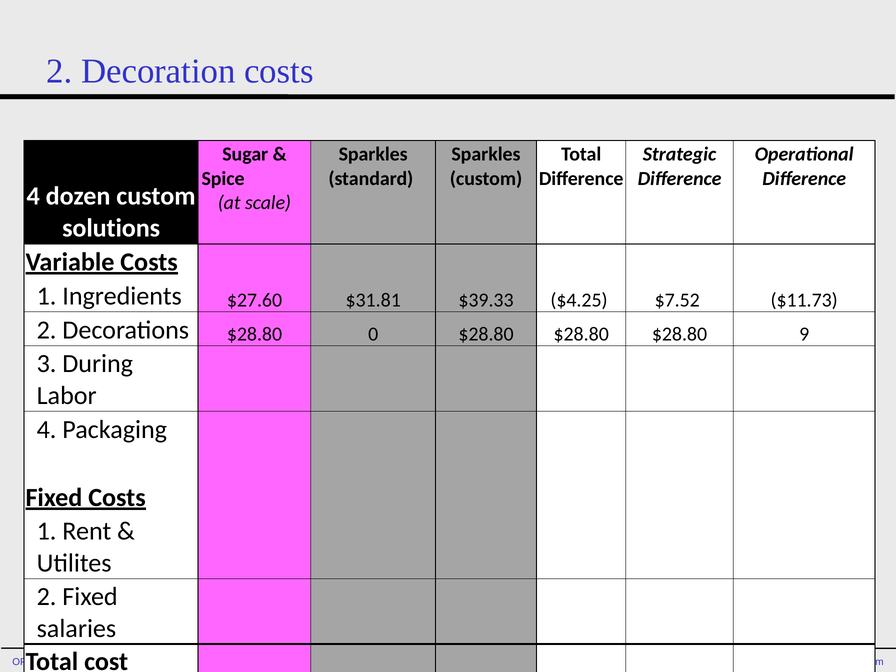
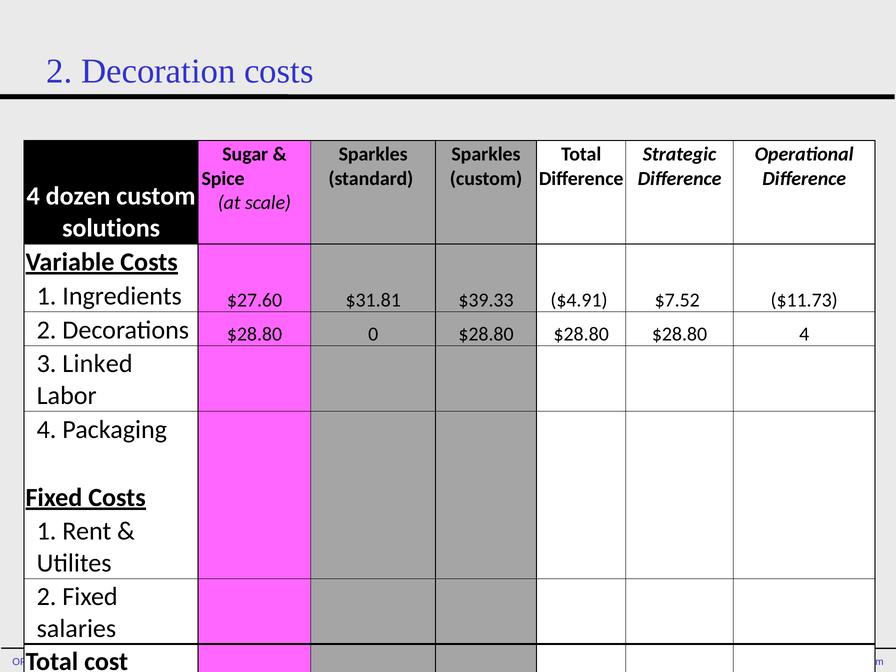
$4.25: $4.25 -> $4.91 (579, 300)
$28.80 9: 9 -> 4 (804, 334)
During: During -> Linked (98, 364)
